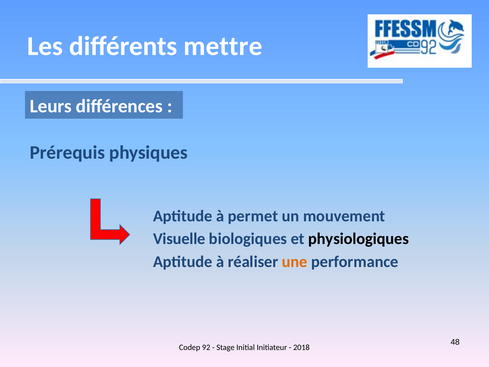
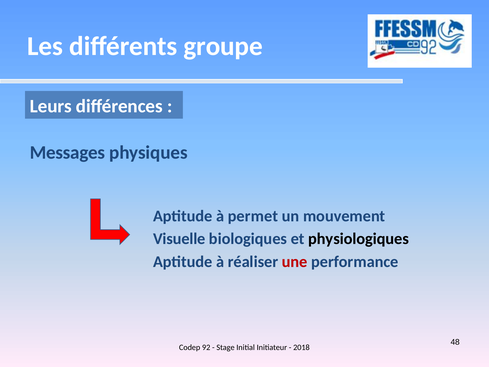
mettre: mettre -> groupe (223, 46)
Prérequis: Prérequis -> Messages (67, 152)
une colour: orange -> red (295, 262)
